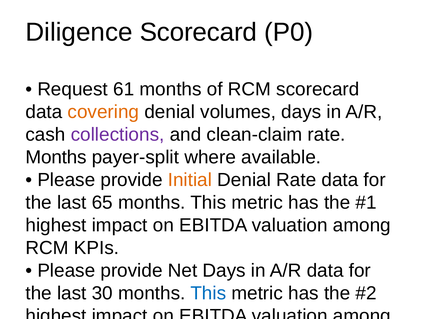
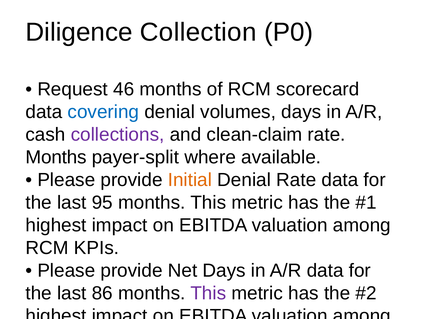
Diligence Scorecard: Scorecard -> Collection (198, 32)
61: 61 -> 46 (124, 89)
covering colour: orange -> blue (103, 112)
65: 65 -> 95 (102, 203)
30: 30 -> 86 (102, 294)
This colour: blue -> purple (208, 294)
